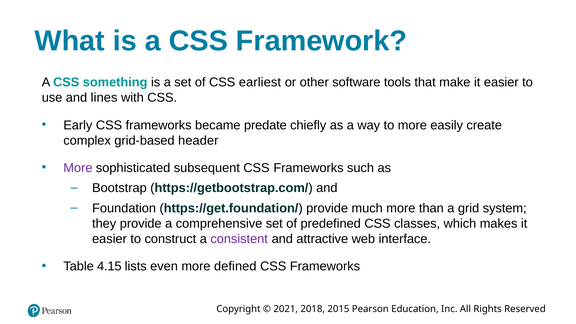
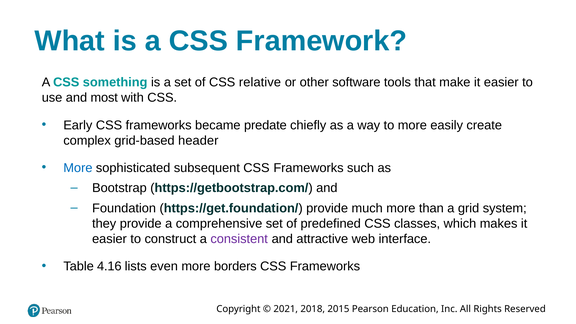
earliest: earliest -> relative (260, 82)
lines: lines -> most (104, 98)
More colour: purple -> blue (78, 168)
4.15: 4.15 -> 4.16 (109, 266)
defined: defined -> borders (235, 266)
